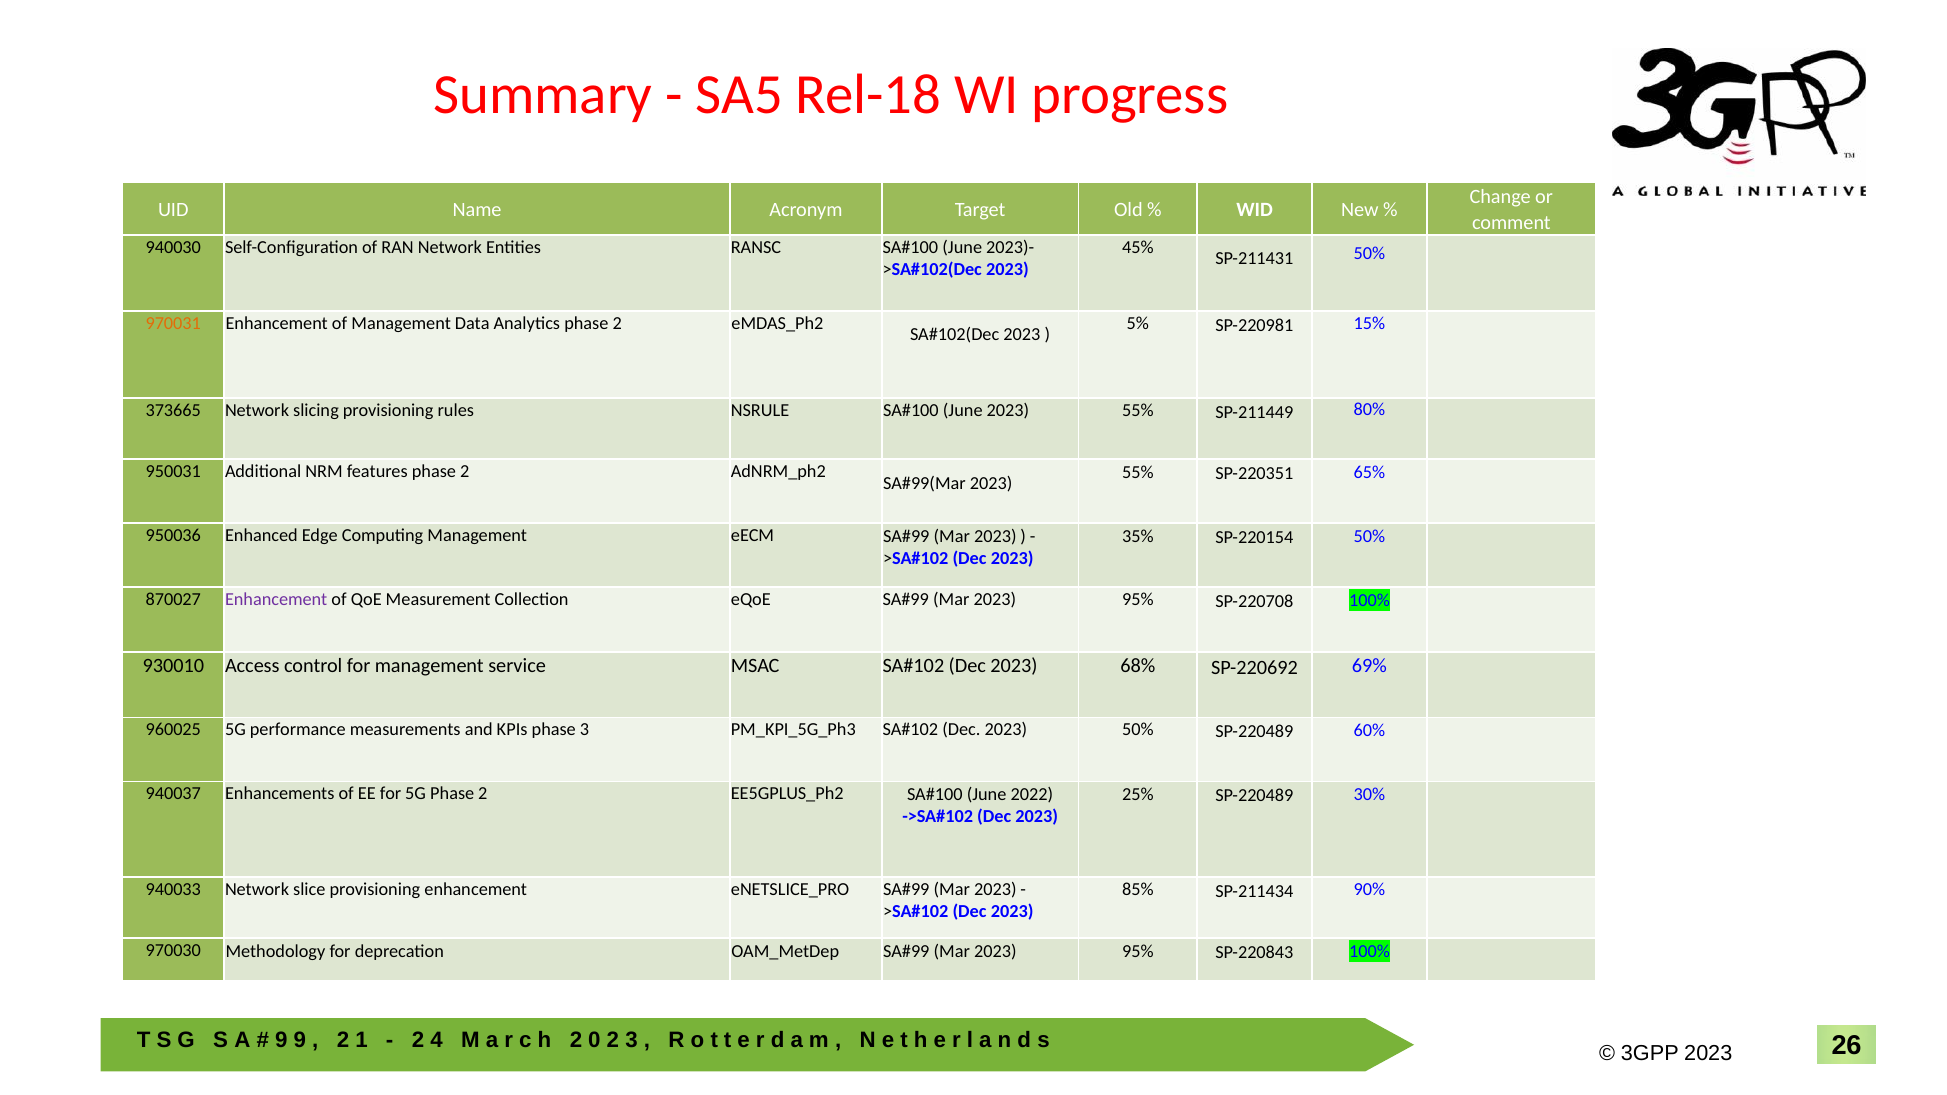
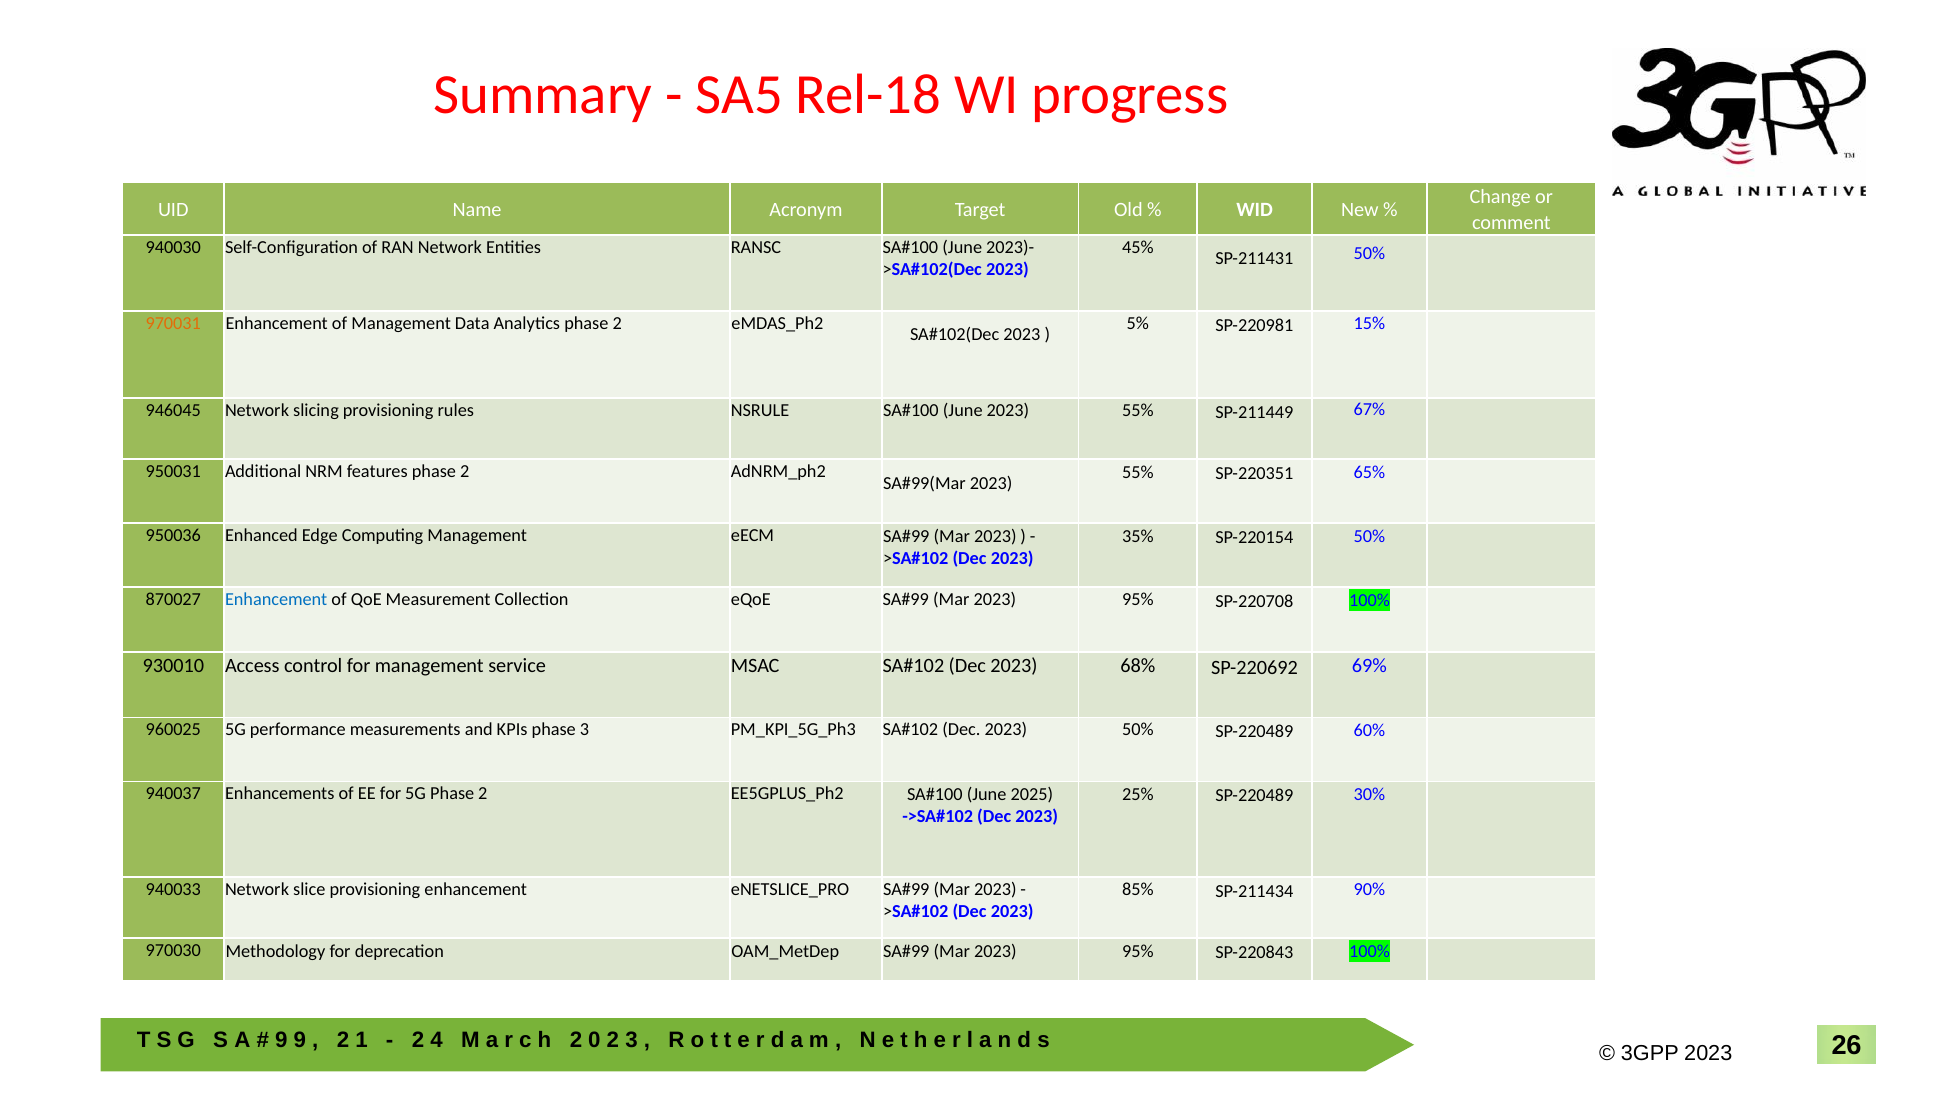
373665: 373665 -> 946045 (173, 410)
80%: 80% -> 67% (1369, 409)
Enhancement colour: purple -> blue (276, 600)
2022: 2022 -> 2025 (1032, 794)
